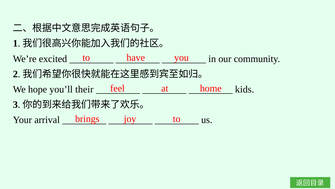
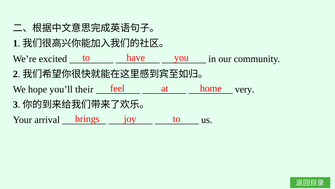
kids: kids -> very (245, 89)
